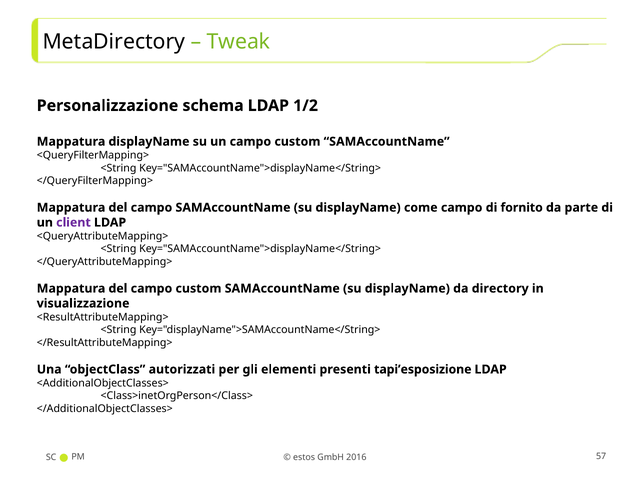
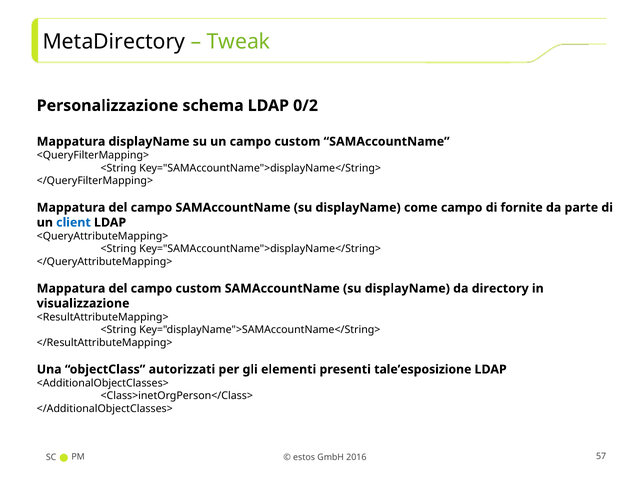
1/2: 1/2 -> 0/2 (306, 106)
fornito: fornito -> fornite (522, 207)
client colour: purple -> blue (73, 222)
tapi’esposizione: tapi’esposizione -> tale’esposizione (423, 369)
